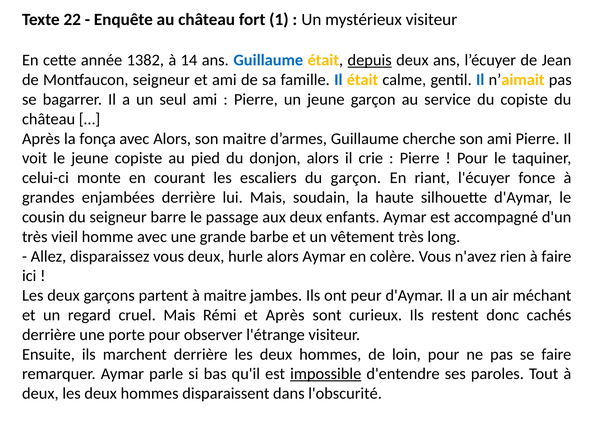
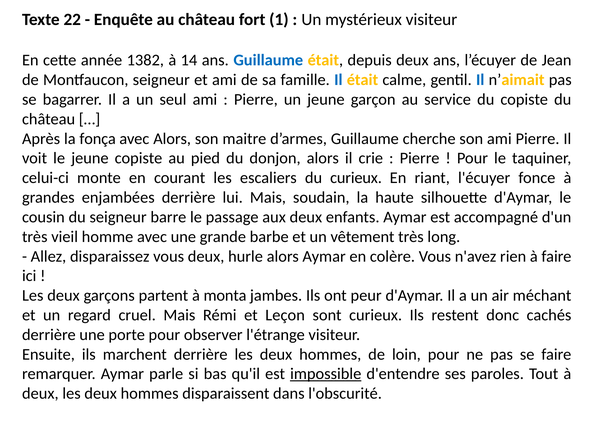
depuis underline: present -> none (370, 60)
du garçon: garçon -> curieux (356, 178)
à maitre: maitre -> monta (225, 296)
et Après: Après -> Leçon (285, 316)
